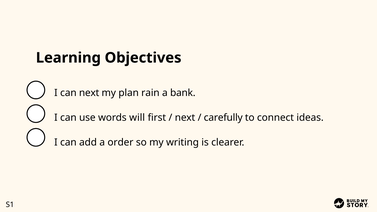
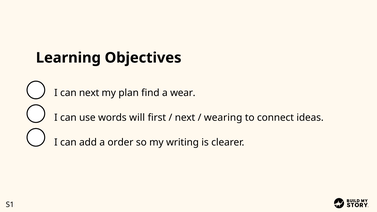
rain: rain -> find (150, 93)
bank: bank -> wear (183, 93)
carefully: carefully -> wearing (223, 118)
